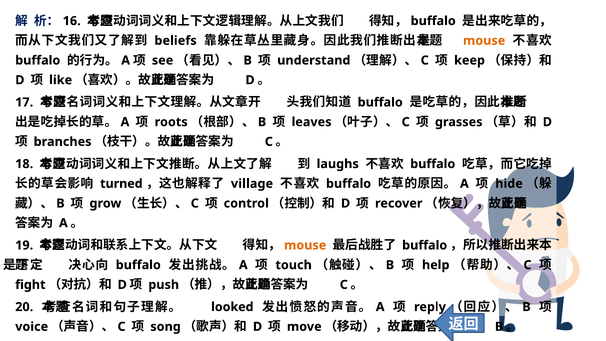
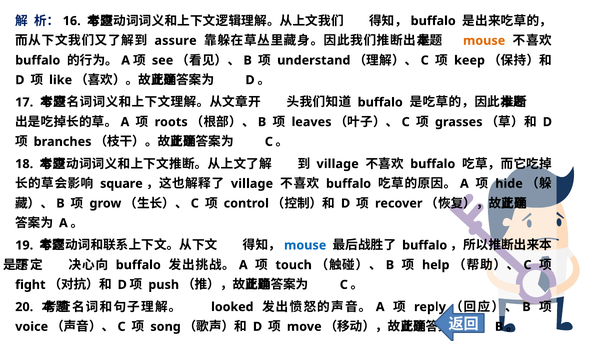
beliefs: beliefs -> assure (176, 41)
laughs: laughs -> village (338, 164)
turned: turned -> square (121, 184)
mouse colour: orange -> blue (305, 245)
